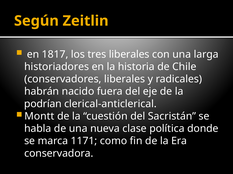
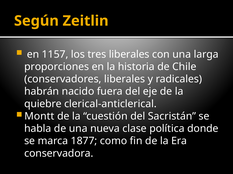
1817: 1817 -> 1157 (55, 55)
historiadores: historiadores -> proporciones (57, 67)
podrían: podrían -> quiebre (43, 104)
1171: 1171 -> 1877 (84, 142)
